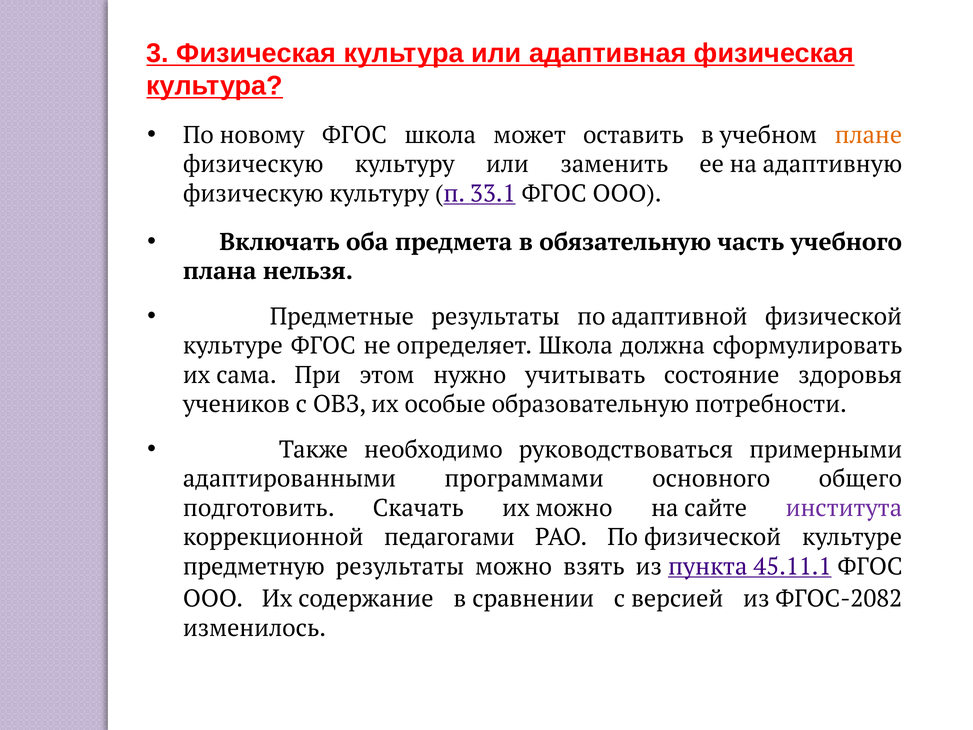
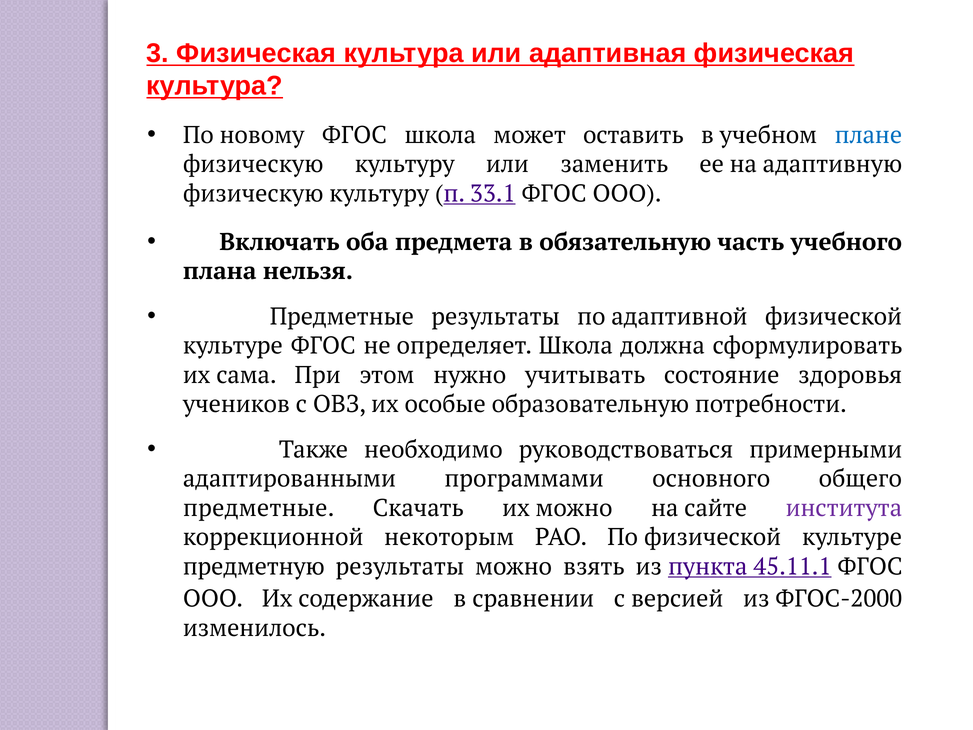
плане colour: orange -> blue (868, 135)
подготовить: подготовить -> предметные (259, 508)
педагогами: педагогами -> некоторым (449, 537)
ФГОС-2082: ФГОС-2082 -> ФГОС-2000 (839, 599)
